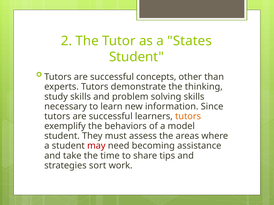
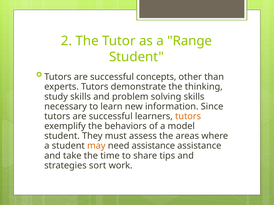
States: States -> Range (190, 41)
may colour: red -> orange (96, 146)
need becoming: becoming -> assistance (153, 146)
